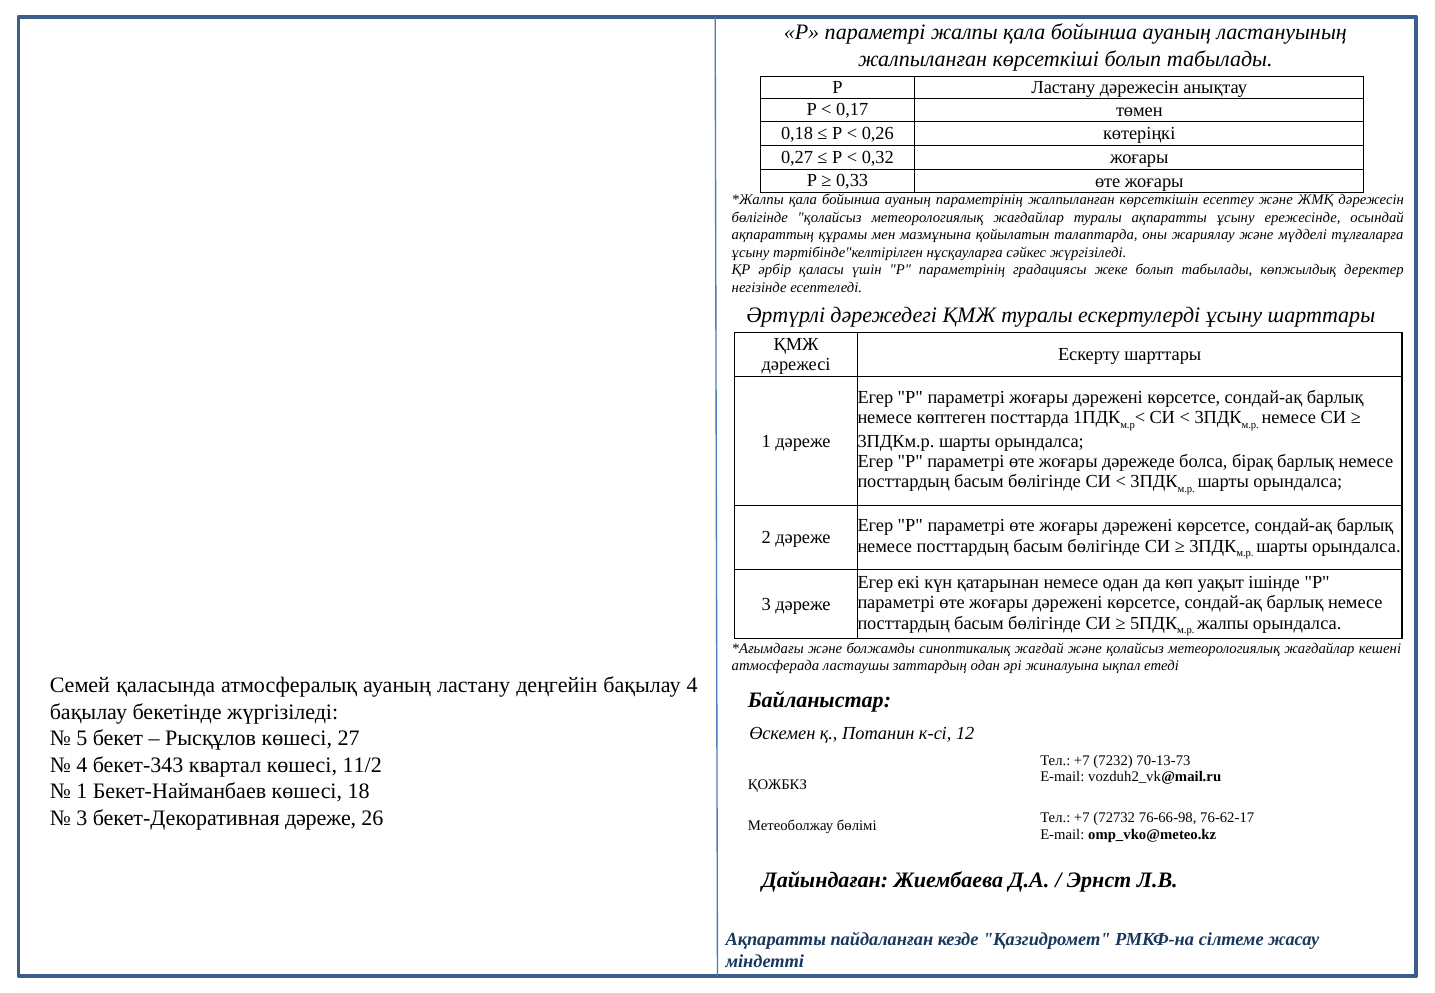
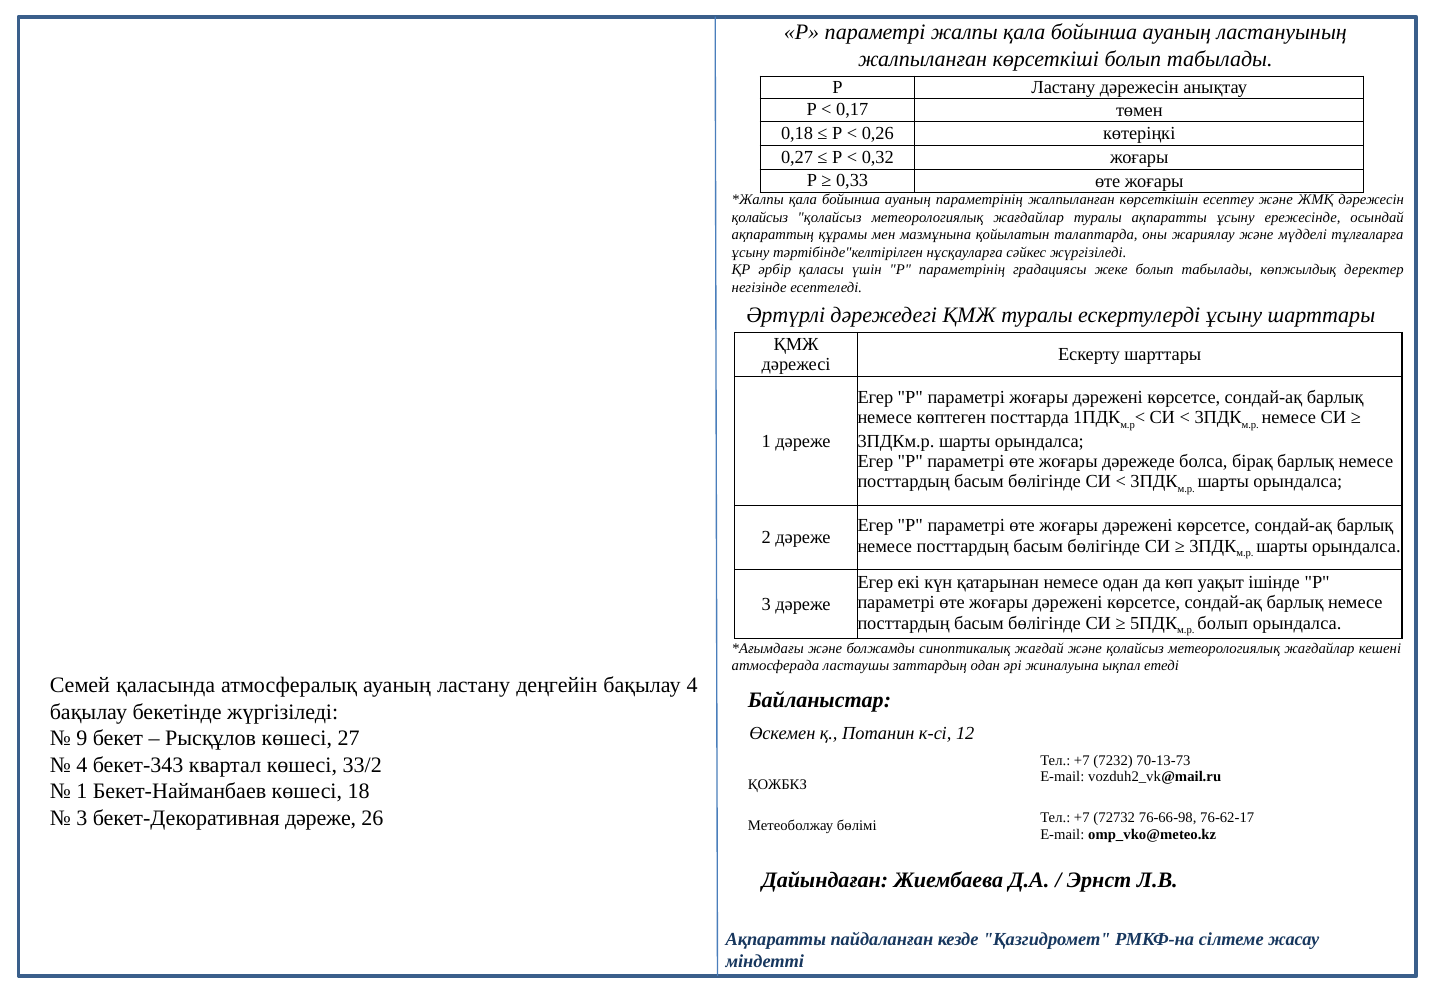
бөлігінде: бөлігінде -> қолайсыз (760, 217)
жалпы: жалпы -> болып (1223, 623)
5: 5 -> 9 (82, 739)
11/2: 11/2 -> 33/2 (362, 765)
